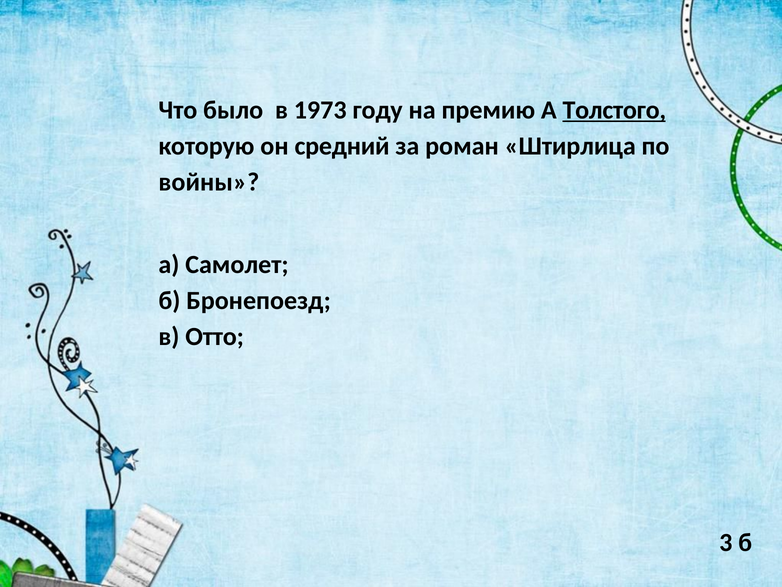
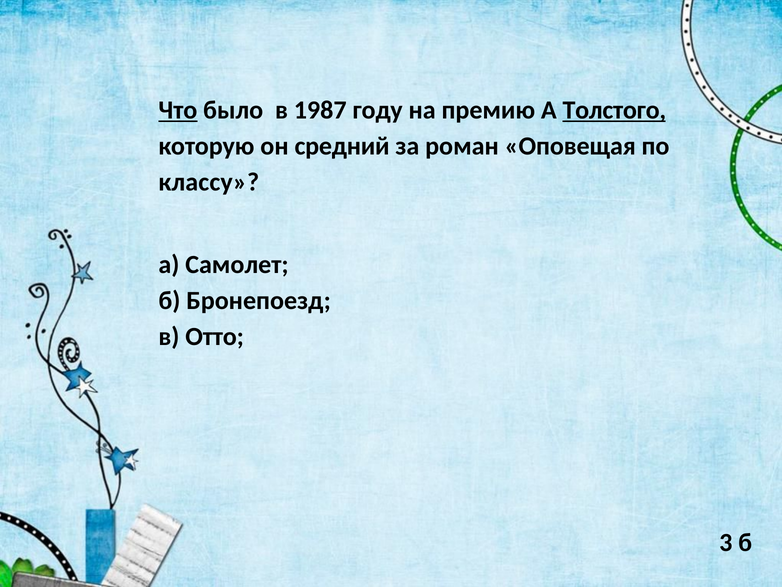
Что underline: none -> present (178, 110)
1973: 1973 -> 1987 (320, 110)
Штирлица: Штирлица -> Оповещая (570, 146)
войны: войны -> классу (209, 182)
